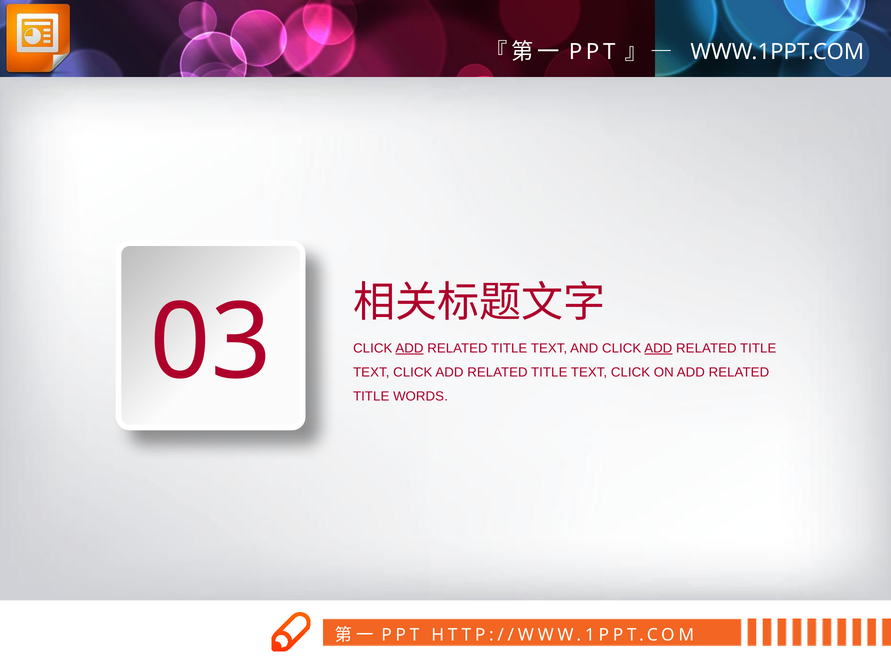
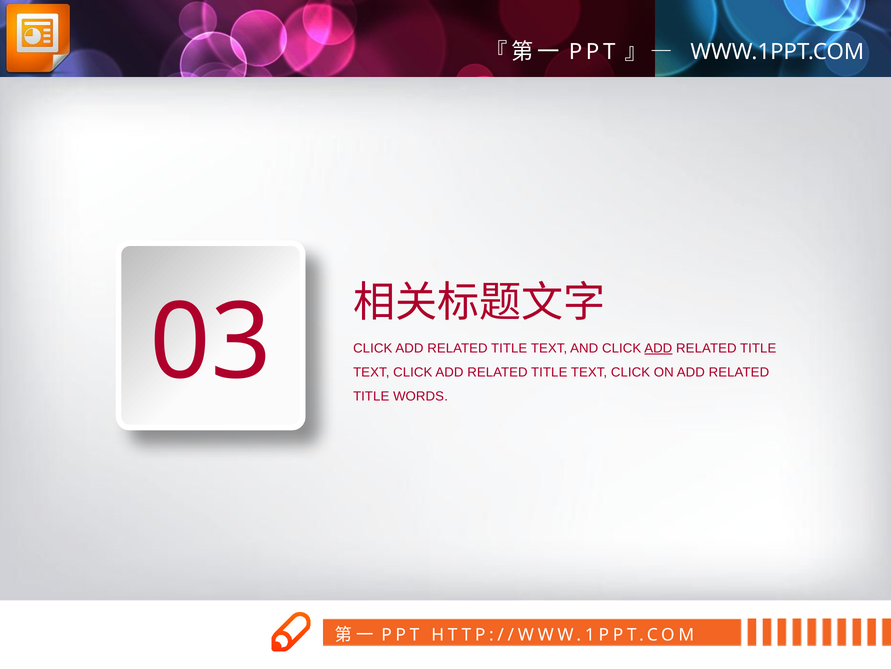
ADD underline: present -> none (409, 348)
